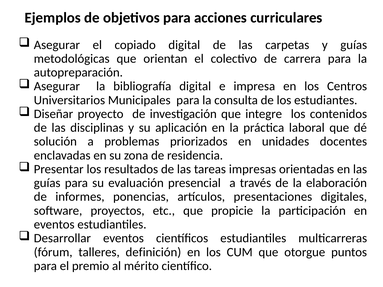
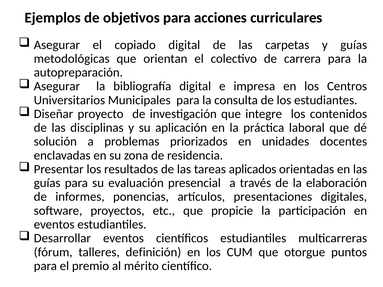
impresas: impresas -> aplicados (253, 169)
